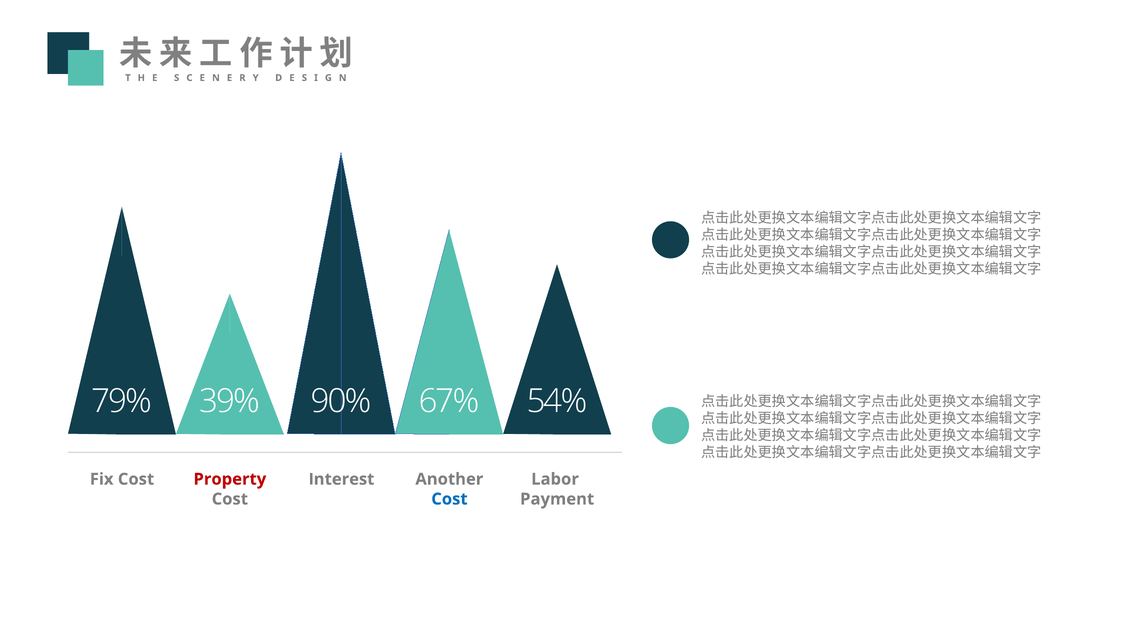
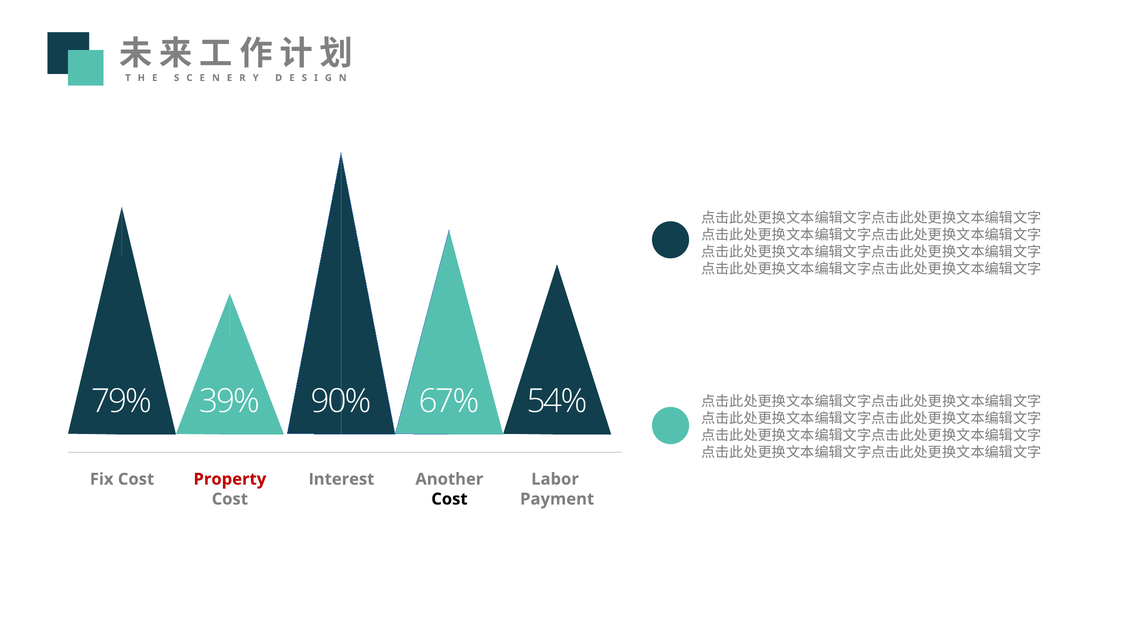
Cost colour: blue -> black (449, 499)
